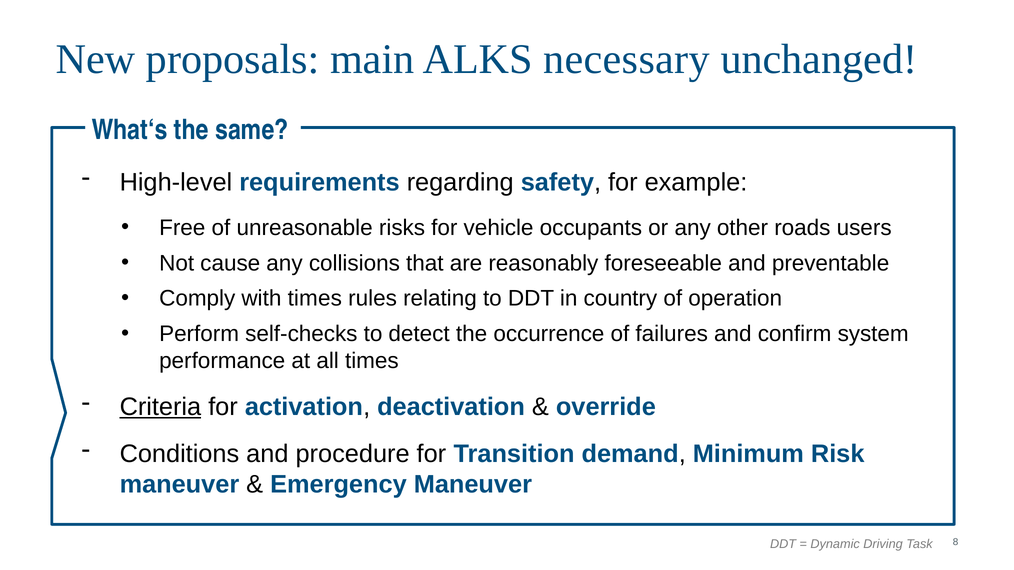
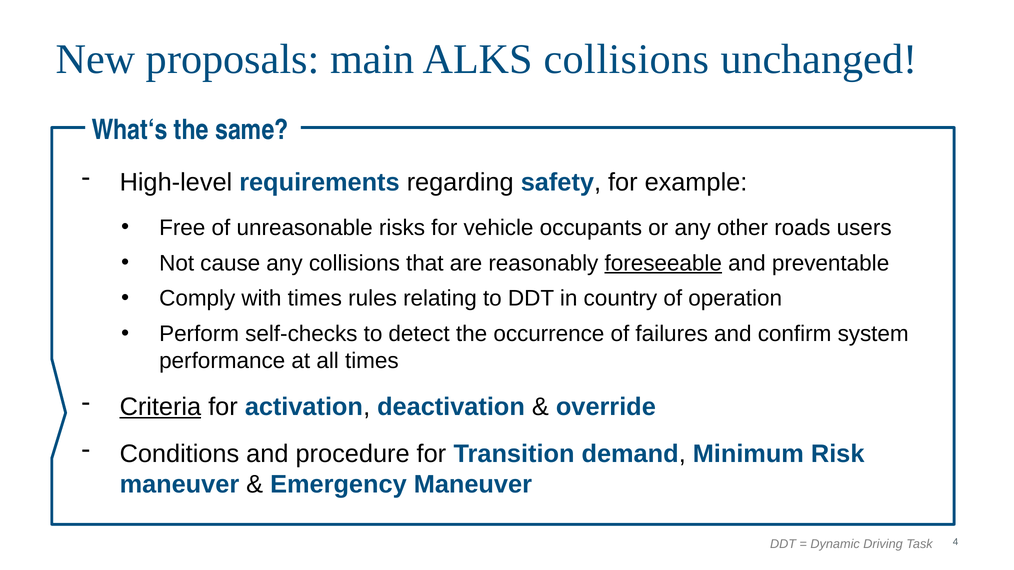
ALKS necessary: necessary -> collisions (627, 59)
foreseeable underline: none -> present (663, 263)
8: 8 -> 4 (956, 542)
